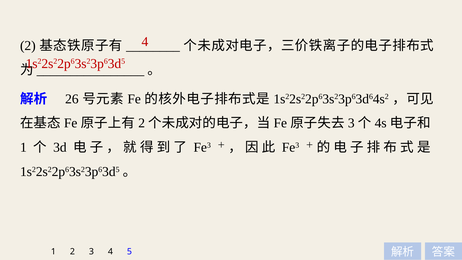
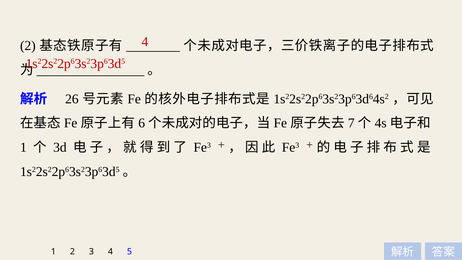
2: 2 -> 6 (142, 123)
3: 3 -> 7 (351, 123)
